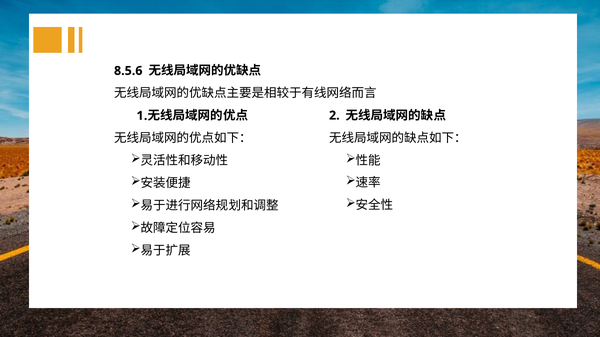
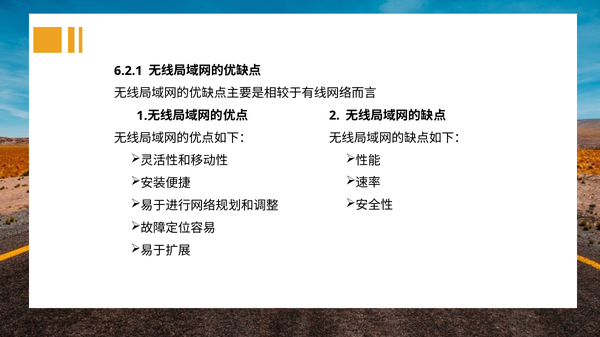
8.5.6: 8.5.6 -> 6.2.1 (128, 71)
